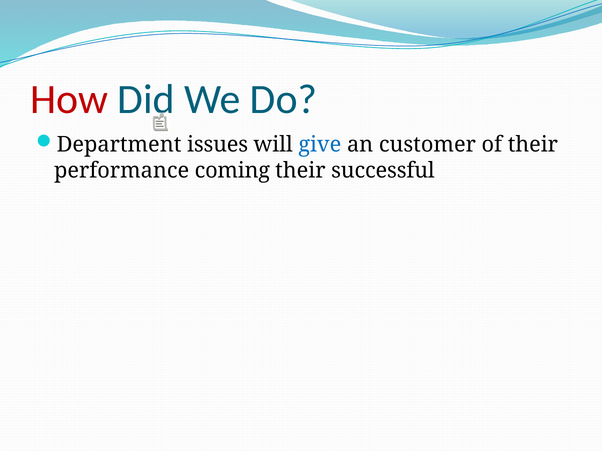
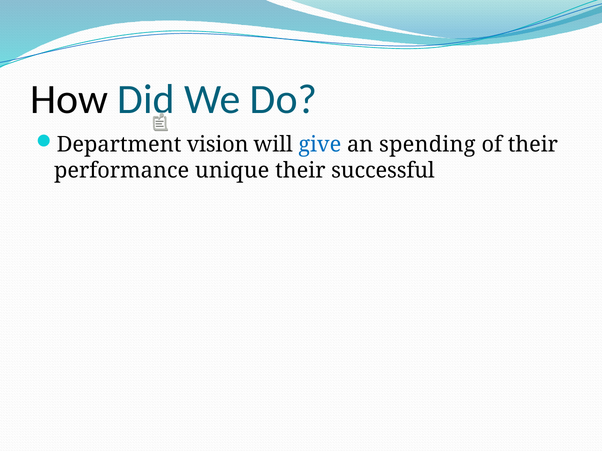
How colour: red -> black (69, 99)
issues: issues -> vision (218, 145)
customer: customer -> spending (427, 145)
coming: coming -> unique (232, 171)
